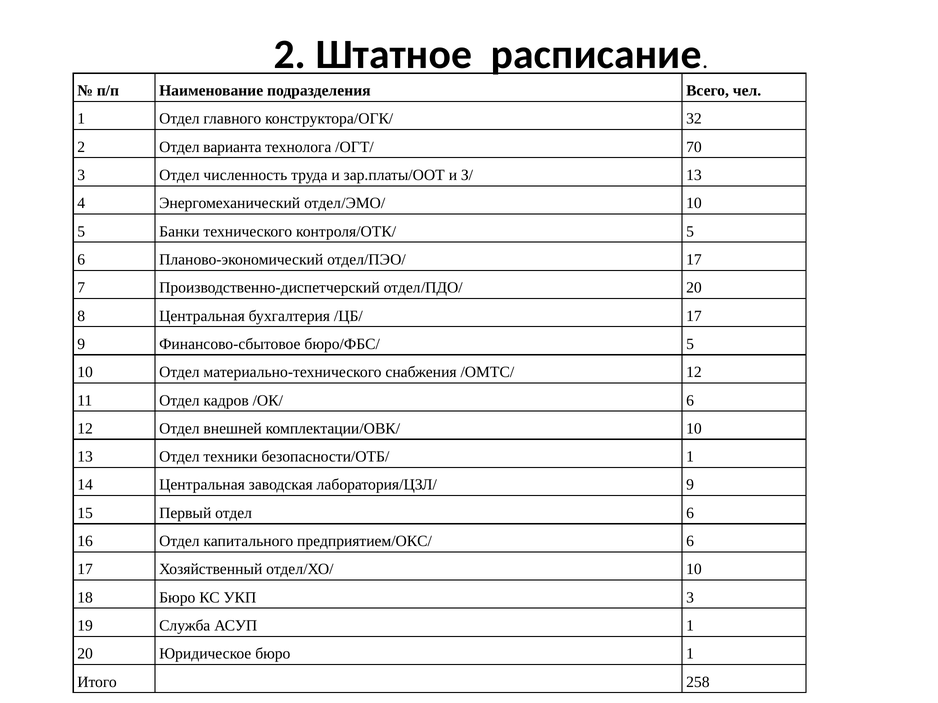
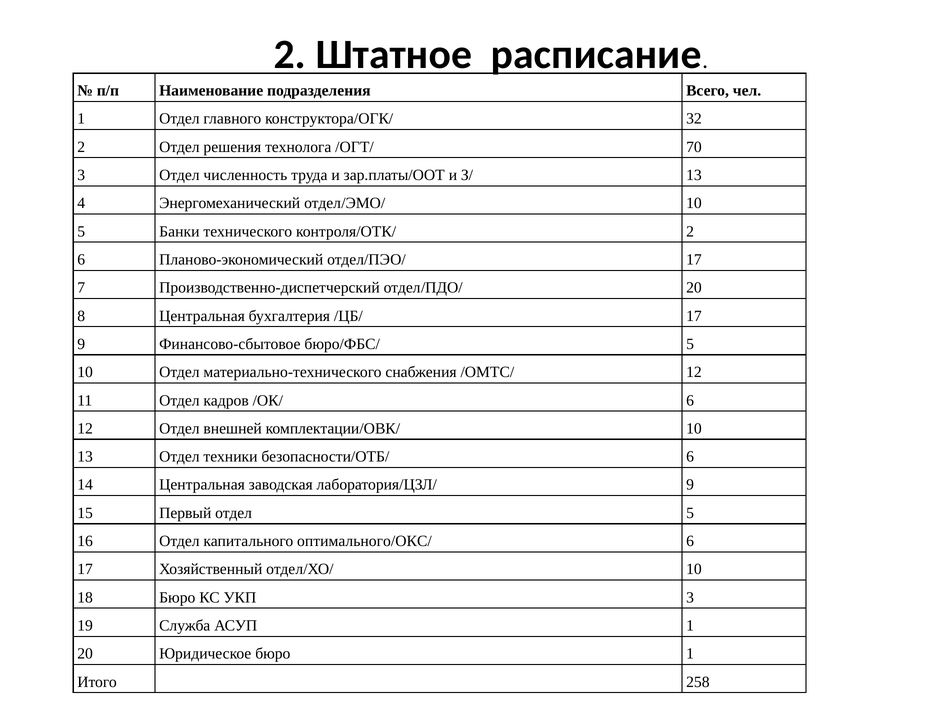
варианта: варианта -> решения (232, 147)
контроля/ОТК/ 5: 5 -> 2 (690, 232)
безопасности/ОТБ/ 1: 1 -> 6 (690, 457)
отдел 6: 6 -> 5 (690, 513)
предприятием/ОКС/: предприятием/ОКС/ -> оптимального/ОКС/ (364, 542)
